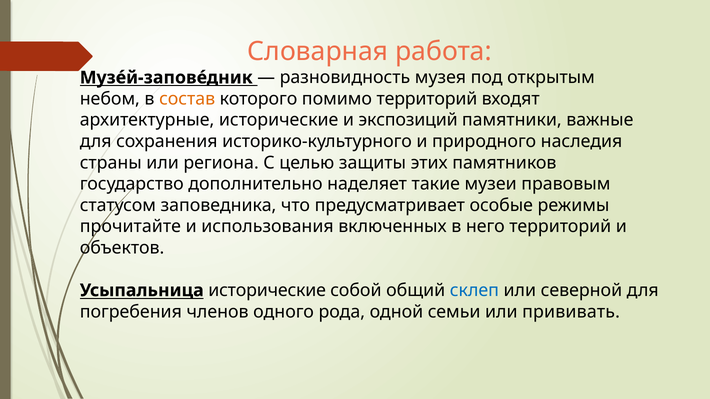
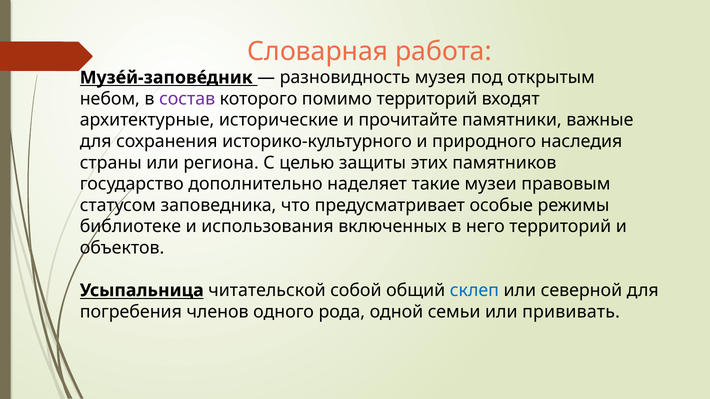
состав colour: orange -> purple (187, 99)
экспозиций: экспозиций -> прочитайте (408, 120)
прочитайте: прочитайте -> библиотеке (130, 227)
Усыпальница исторические: исторические -> читательской (267, 291)
